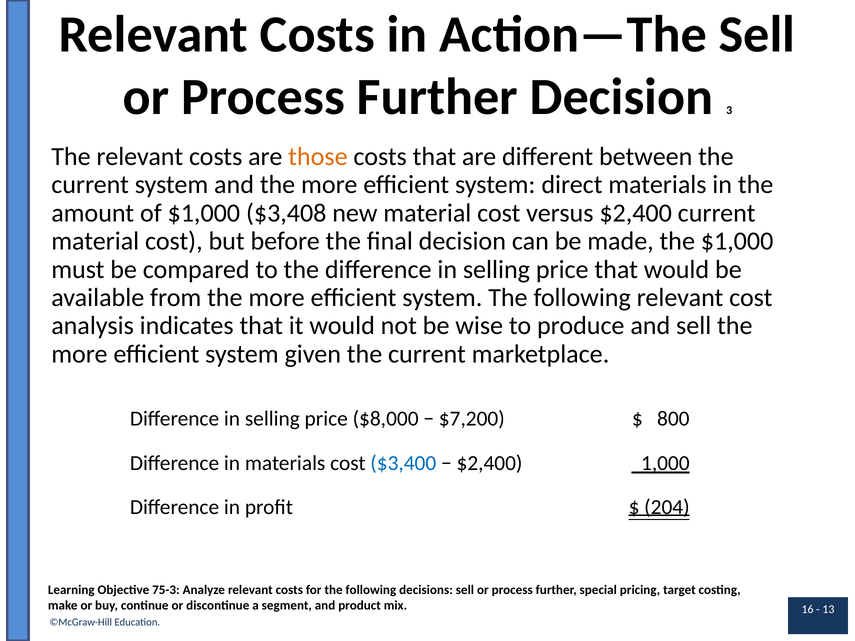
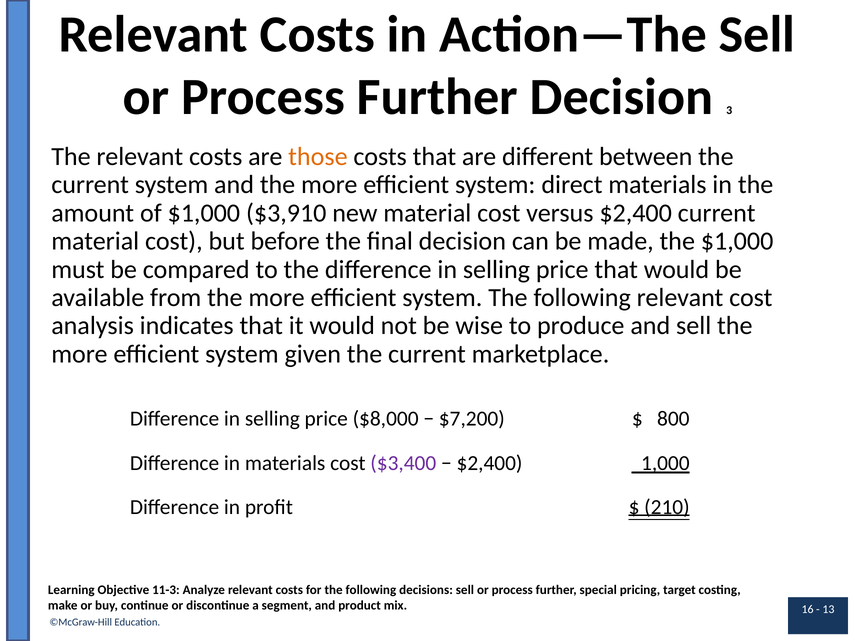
$3,408: $3,408 -> $3,910 (286, 213)
$3,400 colour: blue -> purple (403, 463)
204: 204 -> 210 (667, 508)
75-3: 75-3 -> 11-3 (166, 590)
